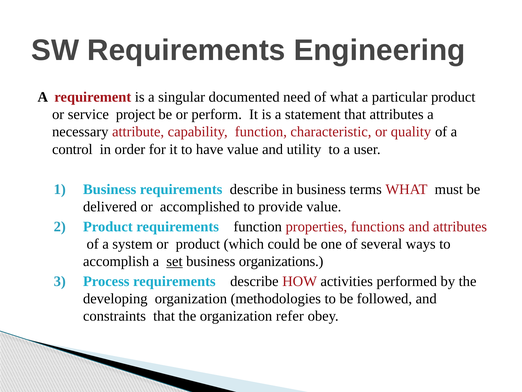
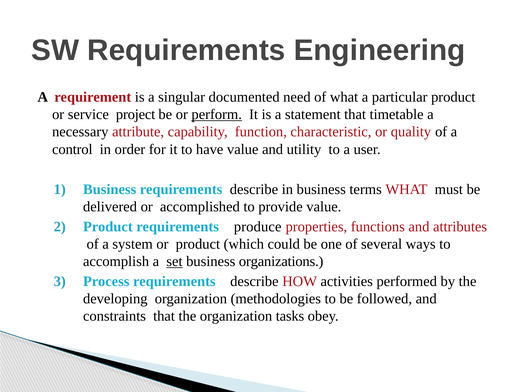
perform underline: none -> present (217, 114)
that attributes: attributes -> timetable (397, 114)
requirements function: function -> produce (258, 226)
refer: refer -> tasks (290, 316)
